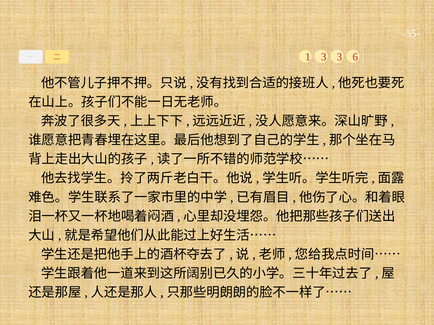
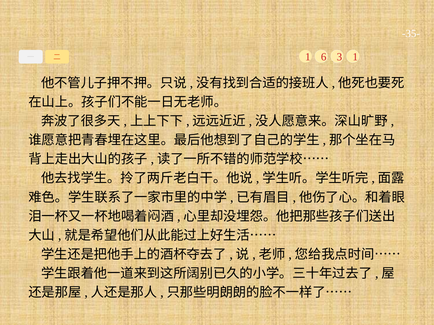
1 3: 3 -> 6 (324, 57)
3 6: 6 -> 1 (355, 57)
